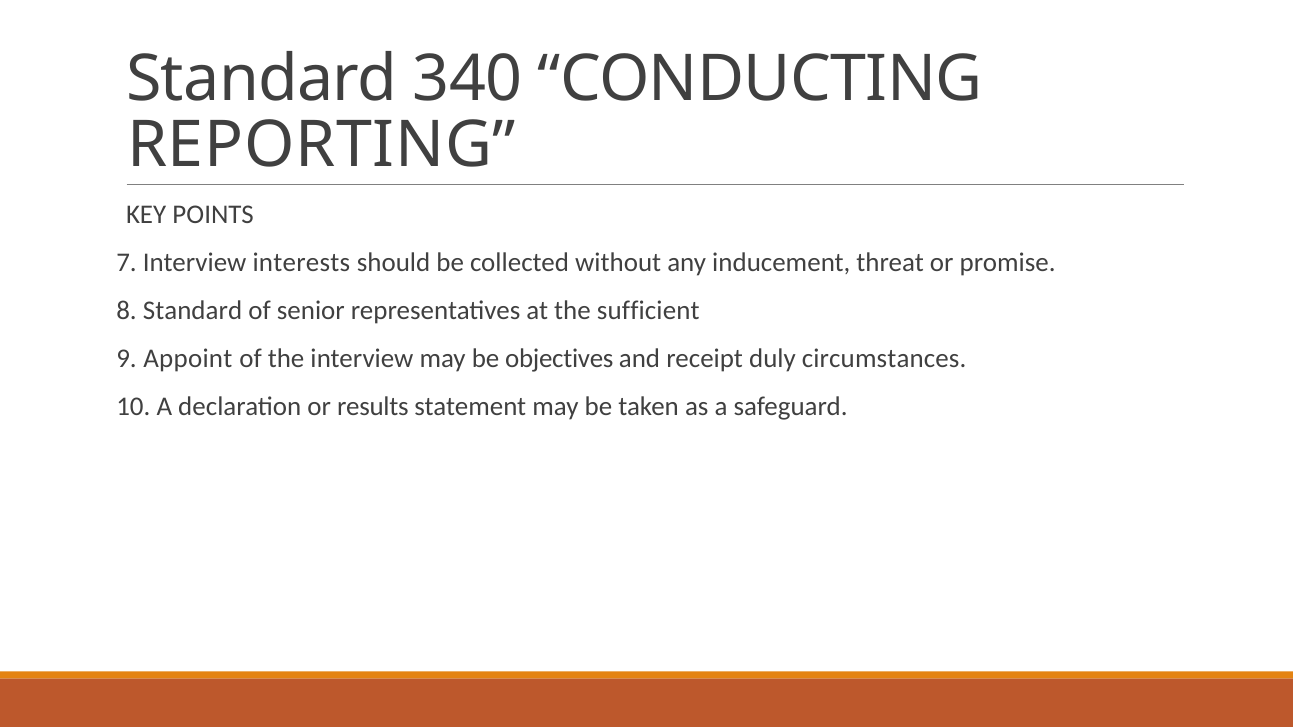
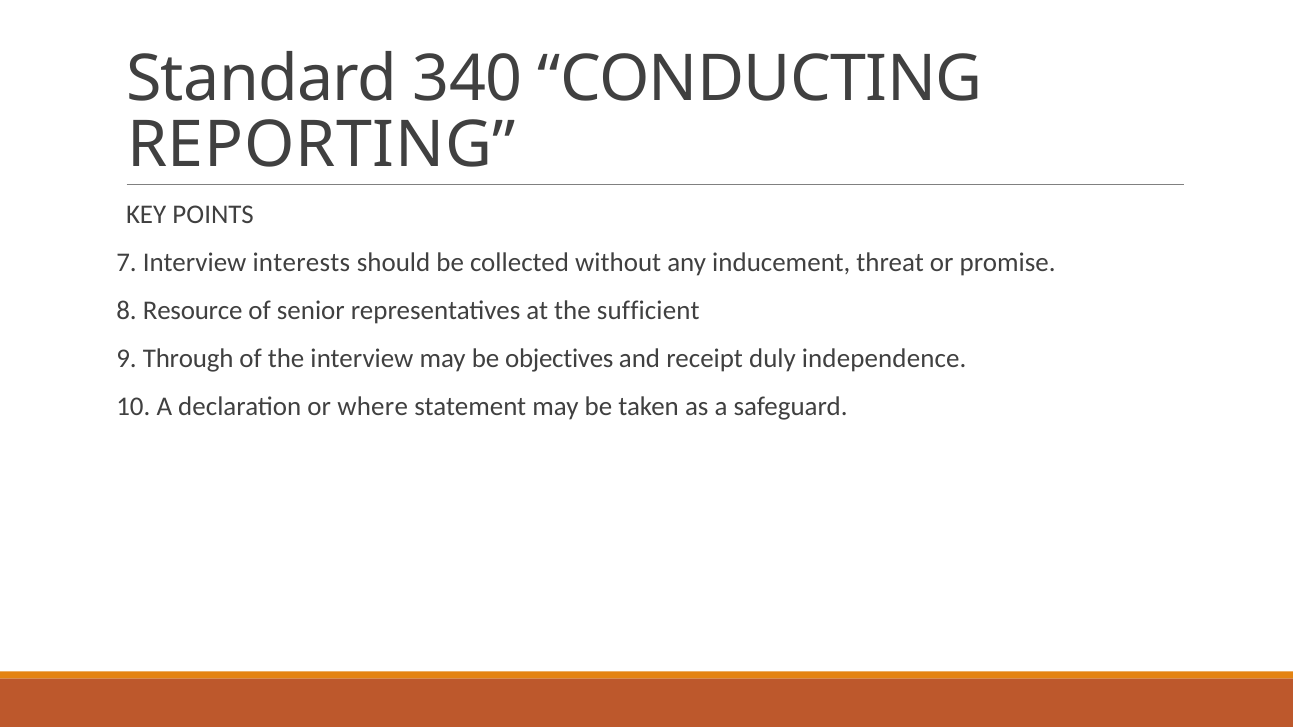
8 Standard: Standard -> Resource (193, 311)
Appoint: Appoint -> Through (188, 359)
circumstances: circumstances -> independence (884, 359)
results: results -> where (373, 407)
